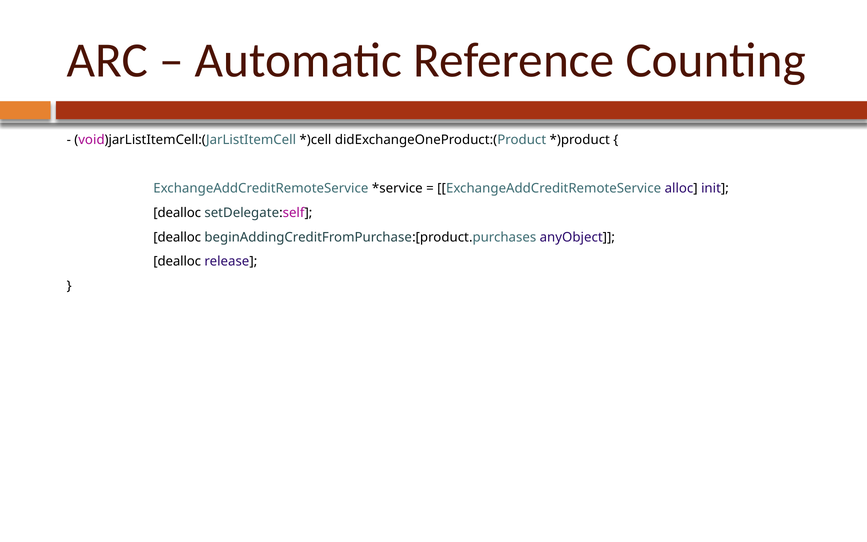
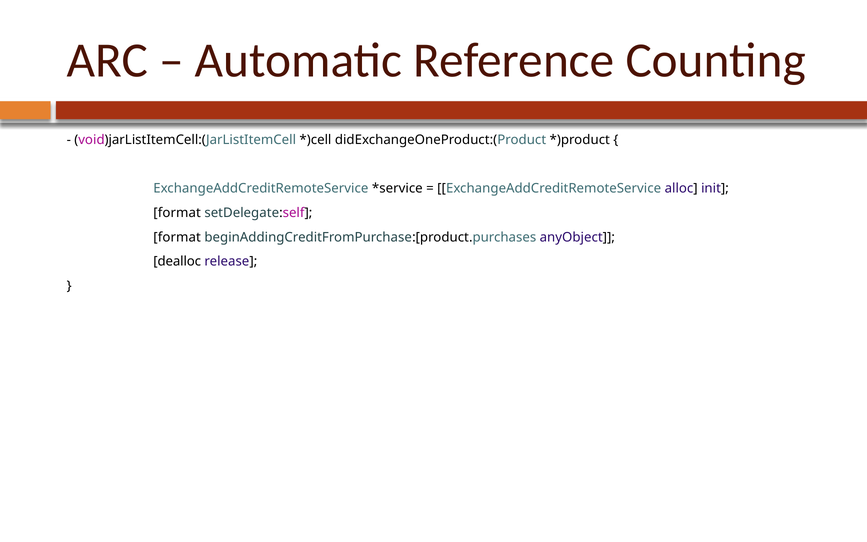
dealloc: dealloc -> format (177, 213)
dealloc: dealloc -> format (177, 237)
